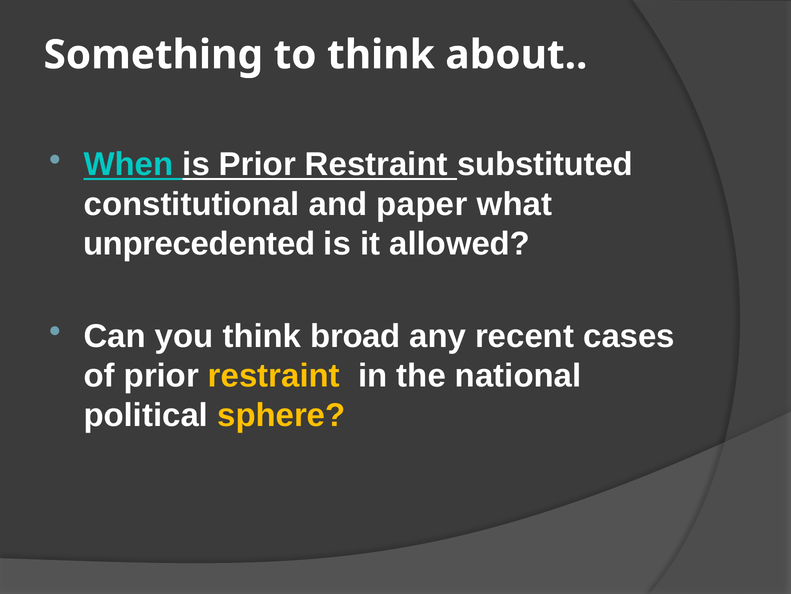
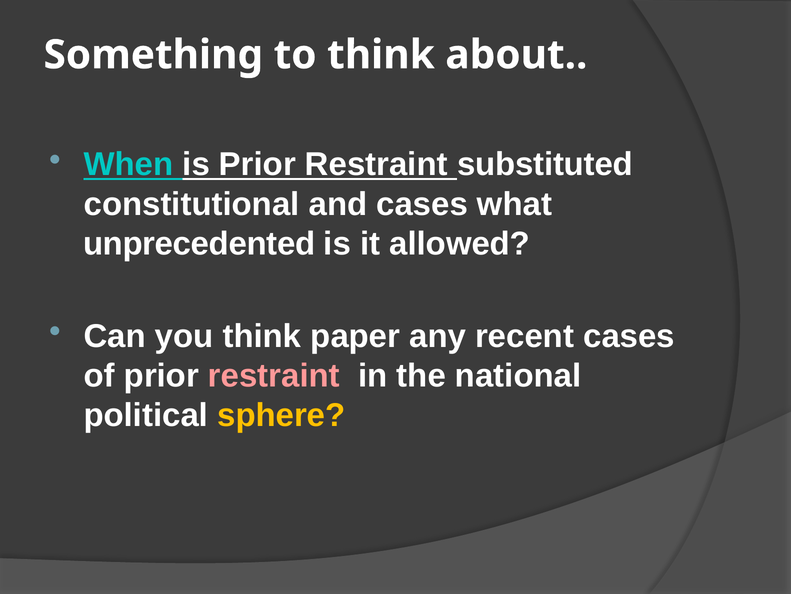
and paper: paper -> cases (422, 204)
broad: broad -> paper (355, 336)
restraint colour: yellow -> pink (274, 375)
